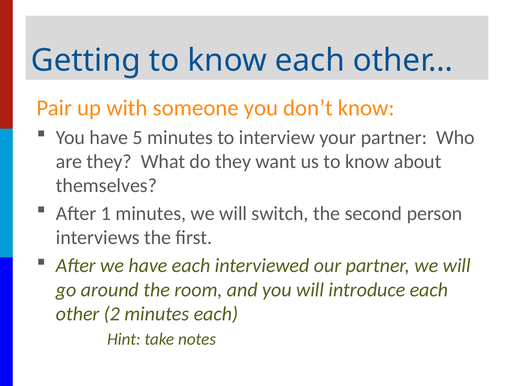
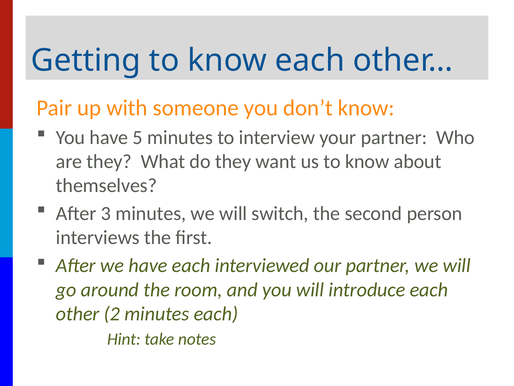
1: 1 -> 3 (106, 213)
